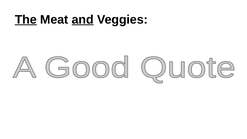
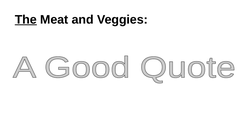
and underline: present -> none (83, 20)
